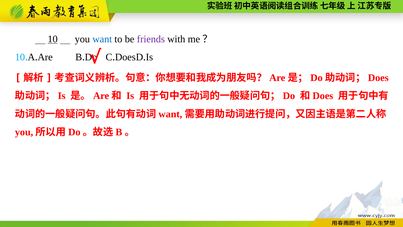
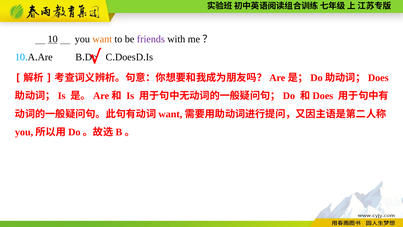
want colour: blue -> orange (102, 39)
